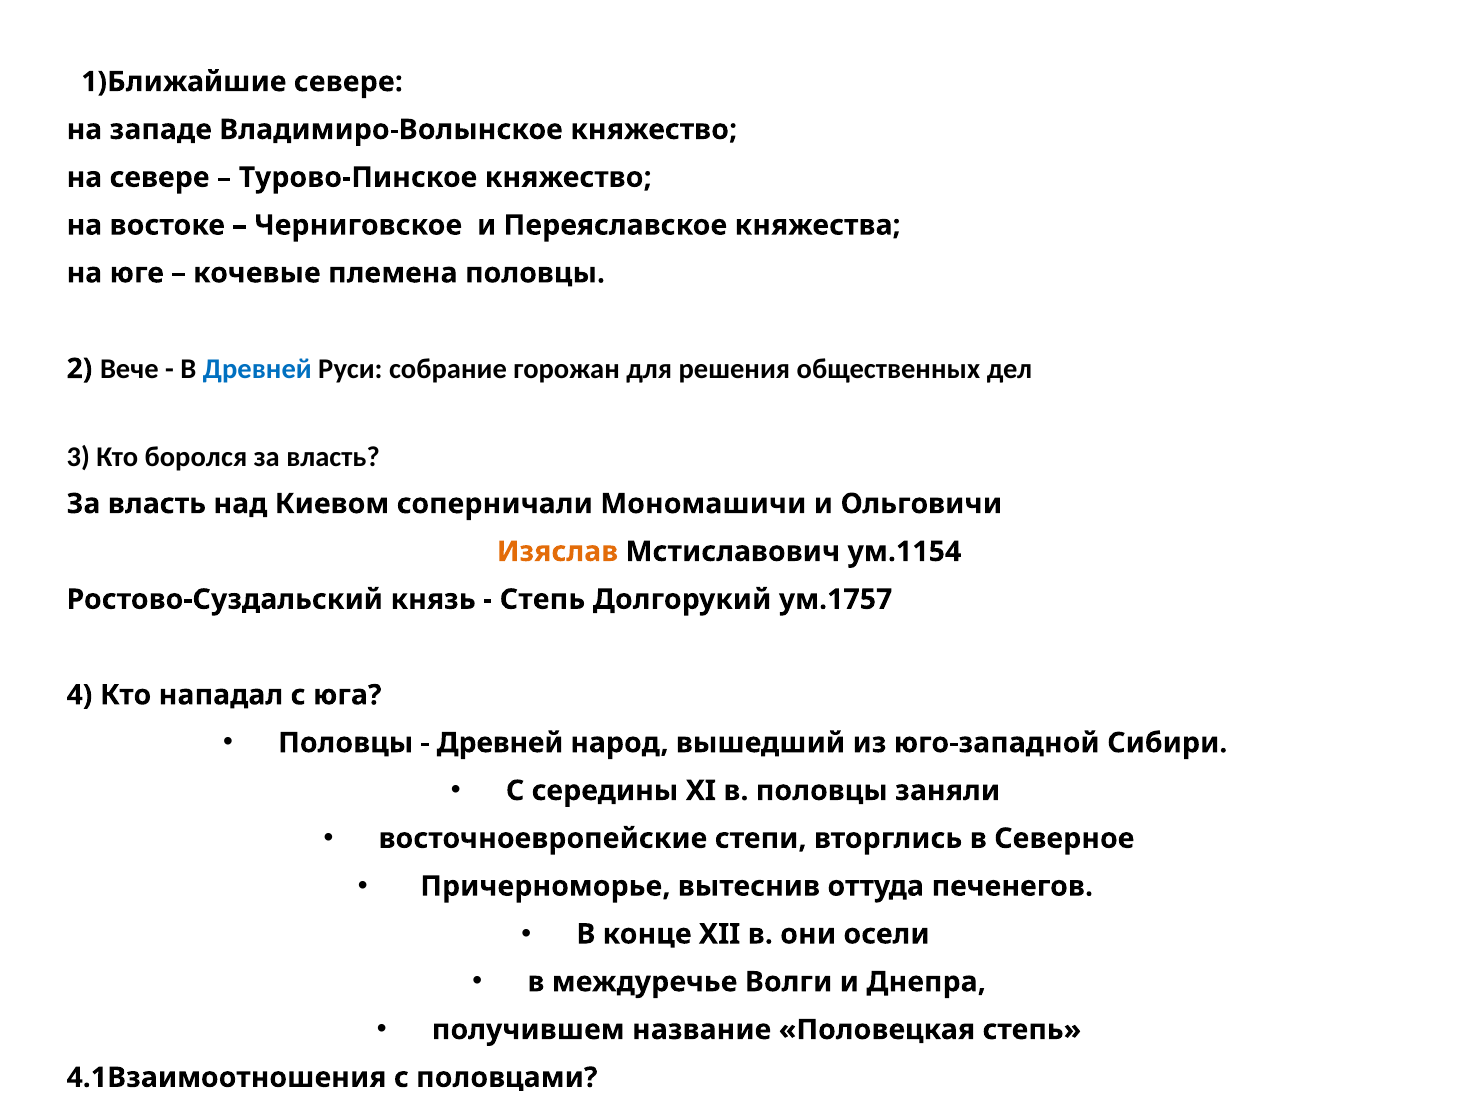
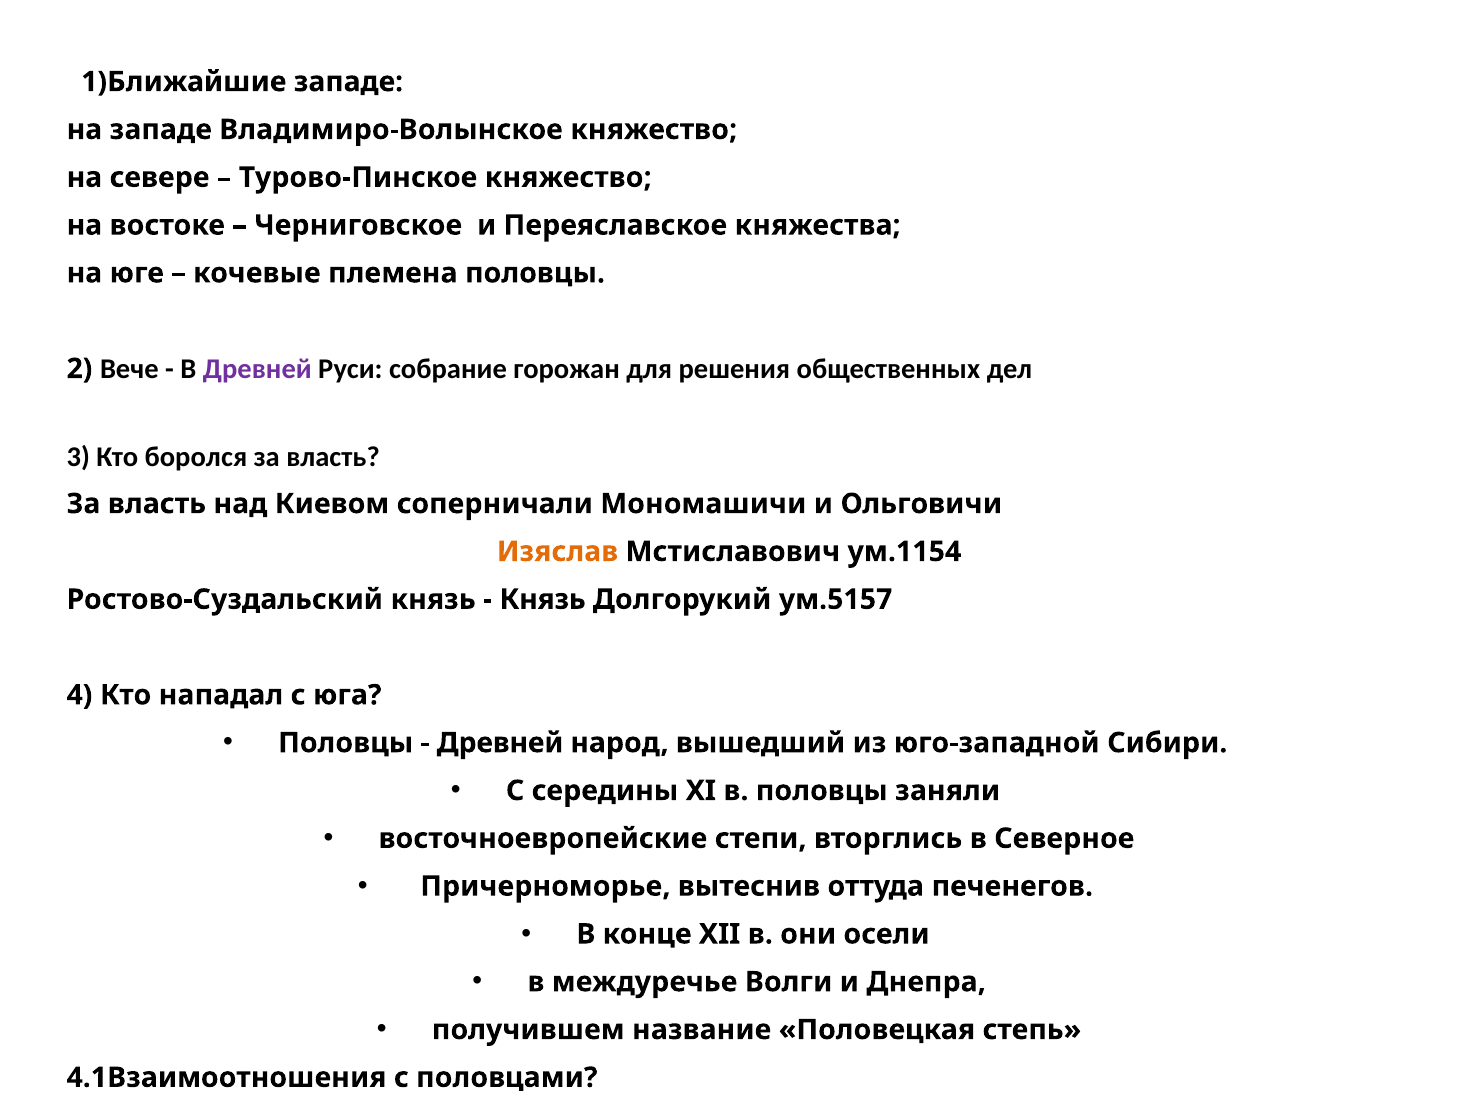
1)Ближайшие севере: севере -> западе (348, 82)
Древней colour: blue -> purple (257, 369)
Степь: Степь -> Князь (543, 600)
ум.1757: ум.1757 -> ум.5157 (836, 600)
